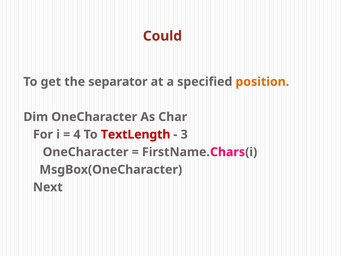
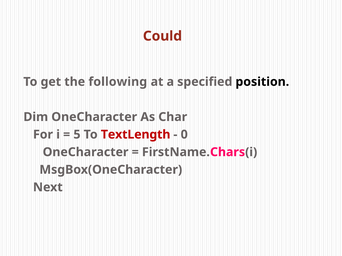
separator: separator -> following (118, 82)
position colour: orange -> black (262, 82)
4: 4 -> 5 (77, 135)
3: 3 -> 0 (184, 135)
